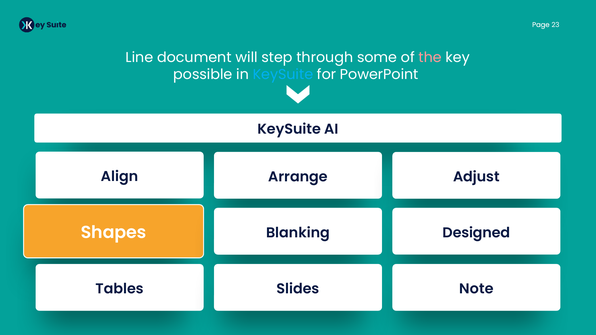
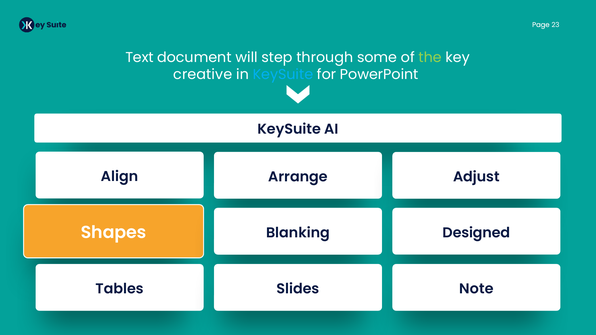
Line: Line -> Text (139, 57)
the colour: pink -> light green (430, 57)
possible: possible -> creative (203, 74)
